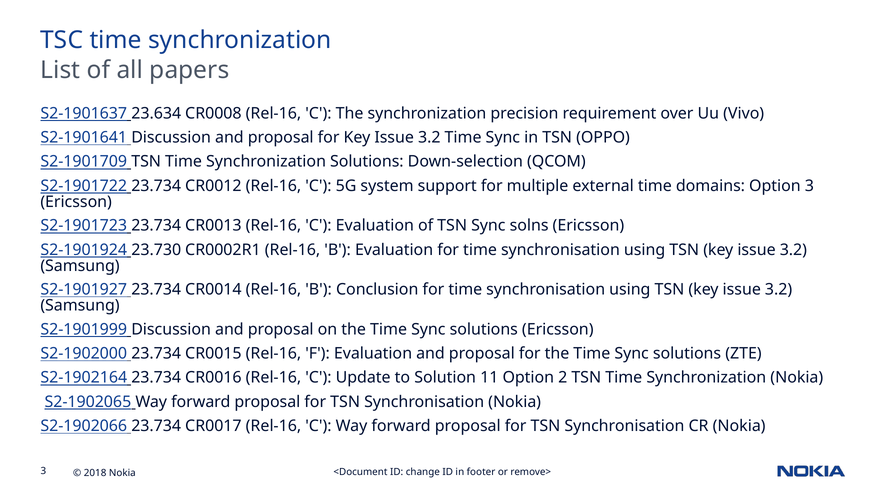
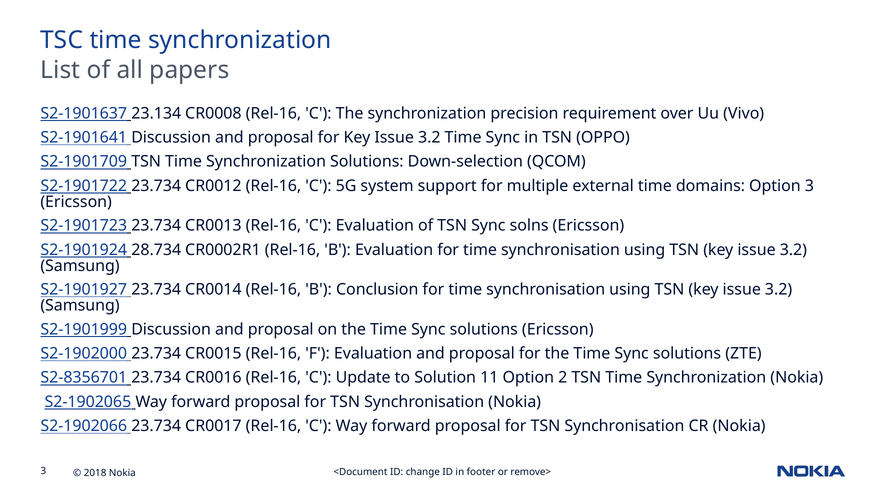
23.634: 23.634 -> 23.134 (156, 113)
23.730: 23.730 -> 28.734 (156, 250)
S2-1902164: S2-1902164 -> S2-8356701 (84, 378)
